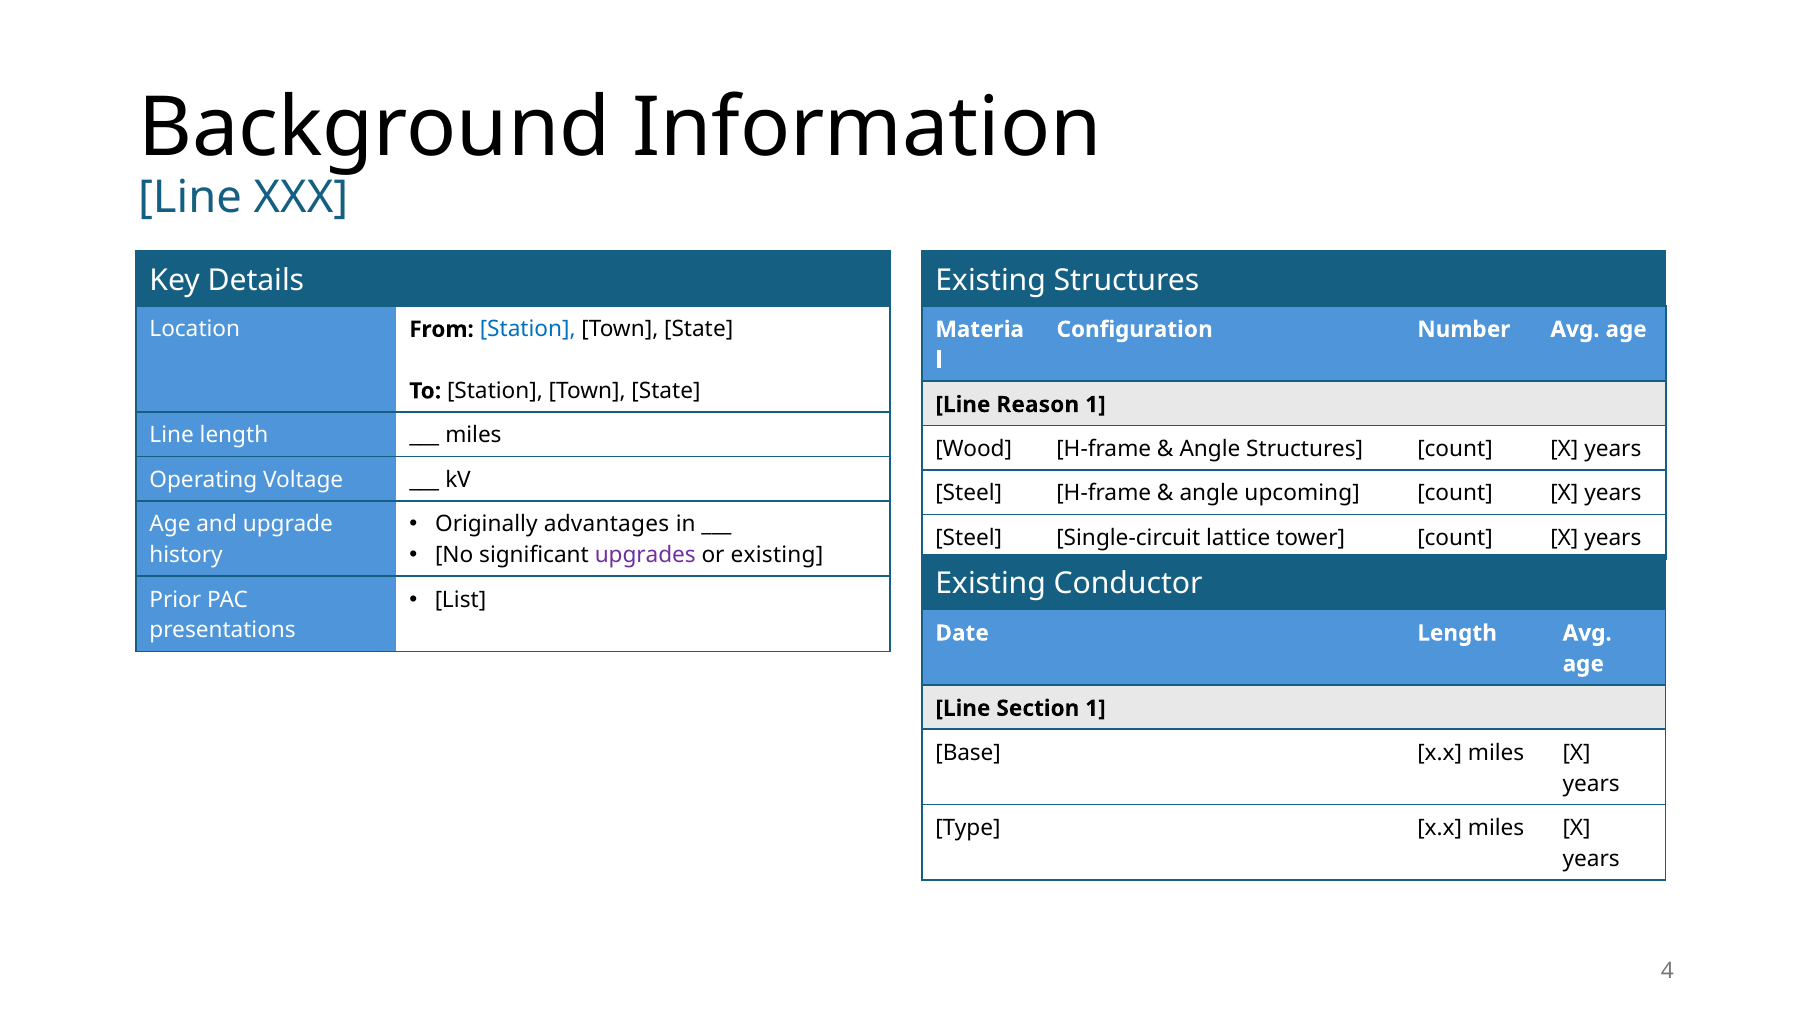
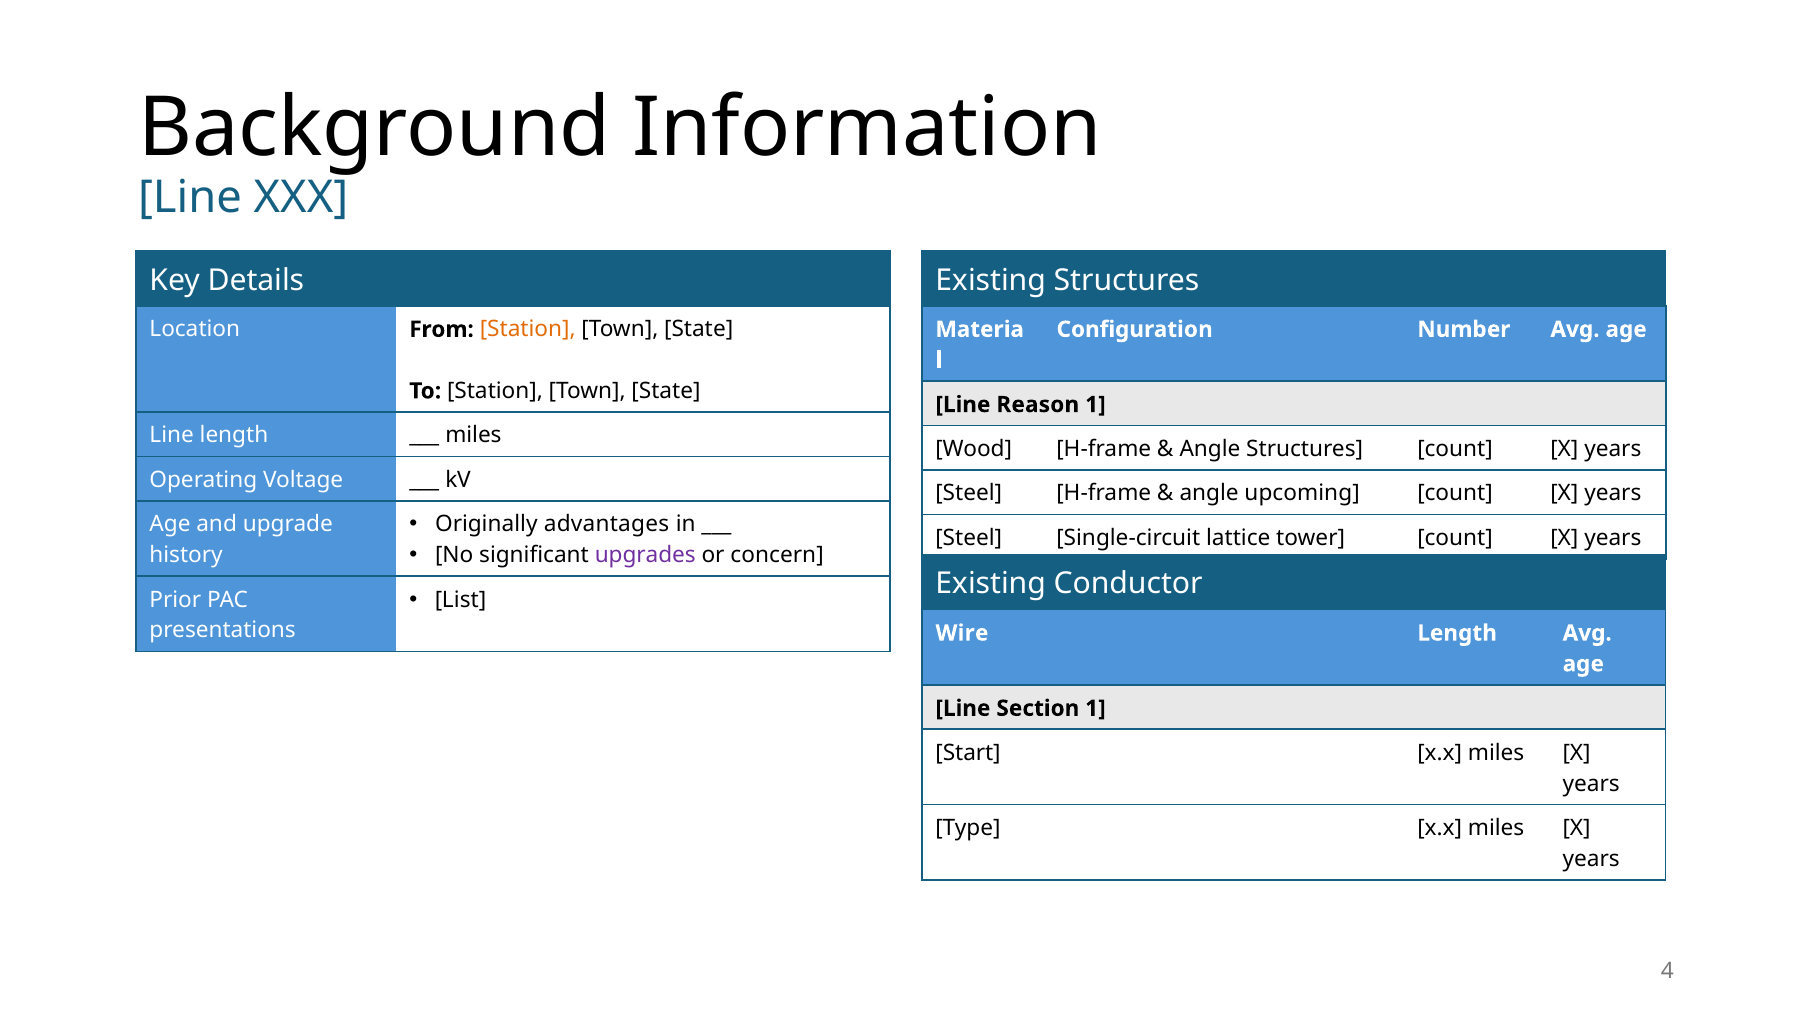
Station colour: blue -> orange (528, 329)
or existing: existing -> concern (777, 555)
Date: Date -> Wire (962, 633)
Base: Base -> Start (968, 753)
